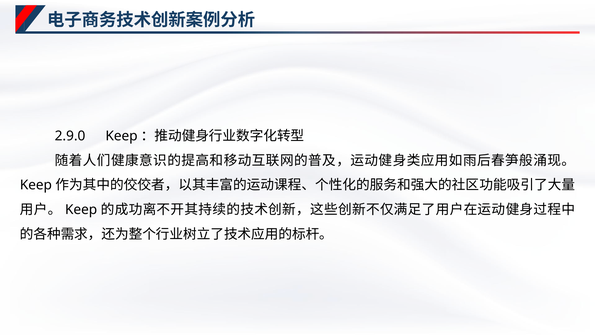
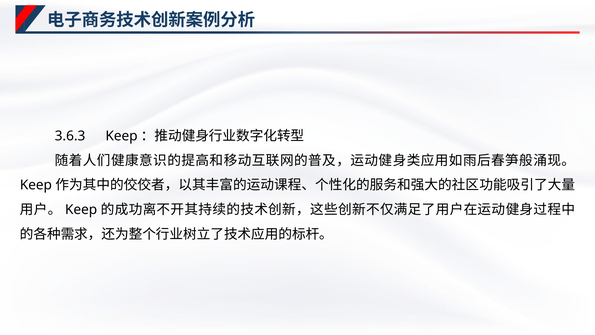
2.9.0: 2.9.0 -> 3.6.3 (70, 136)
